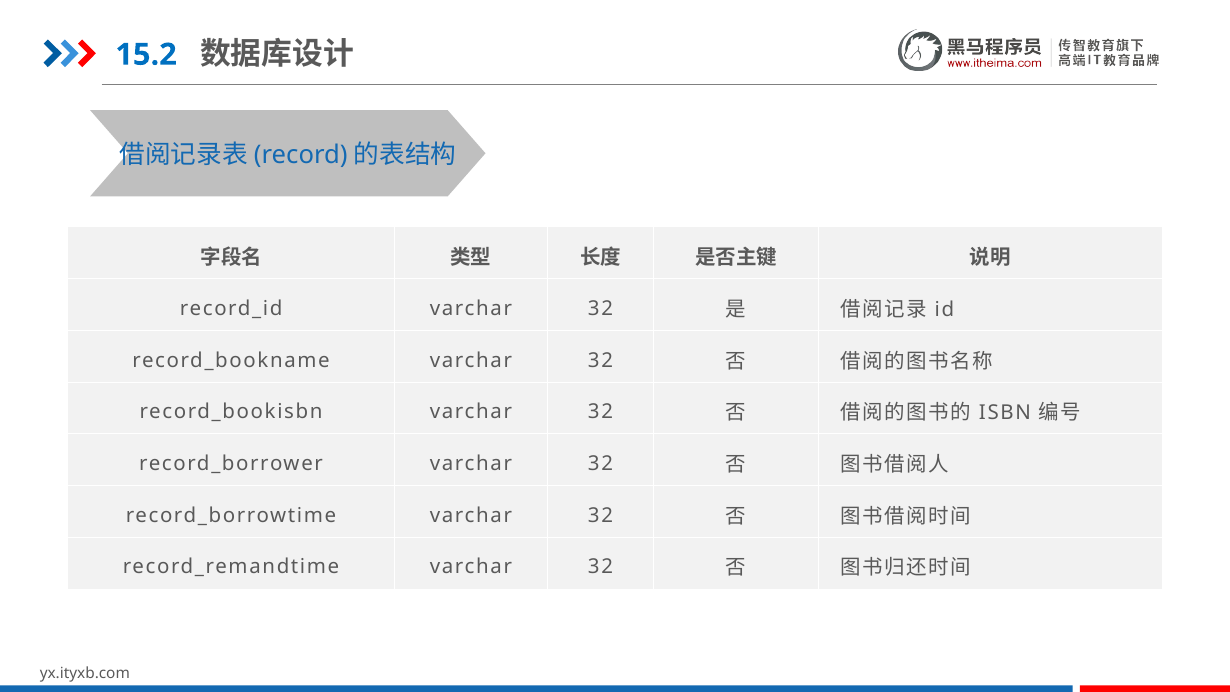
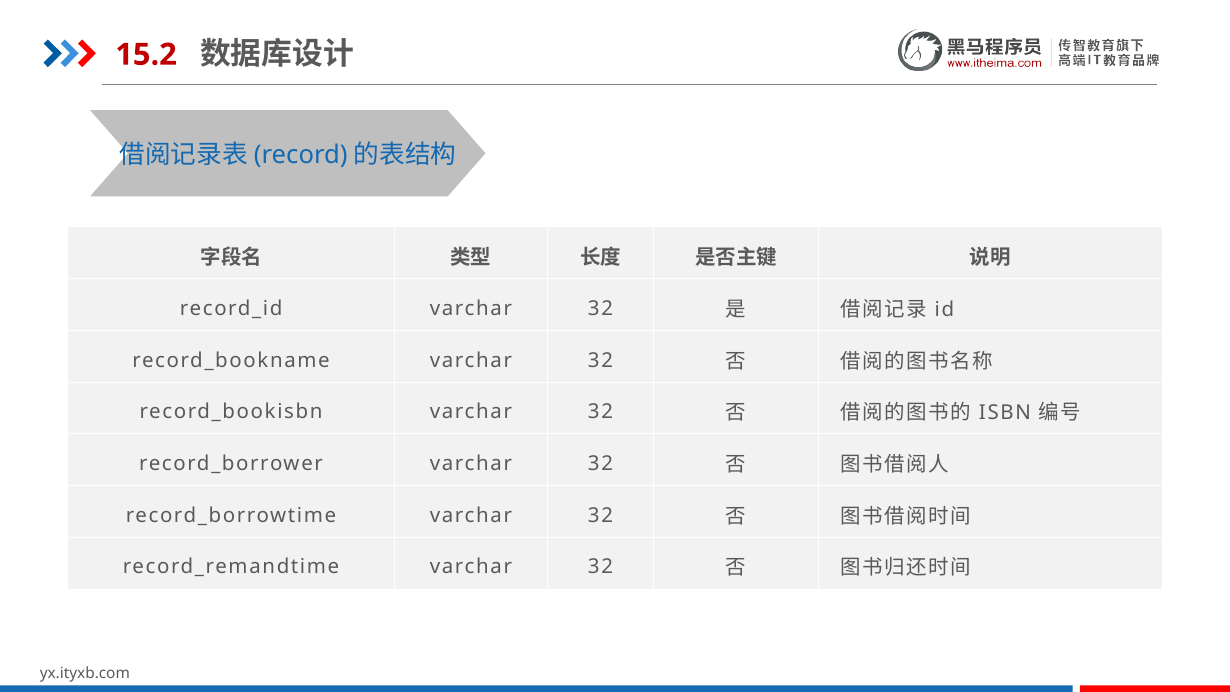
15.2 colour: blue -> red (146, 55)
